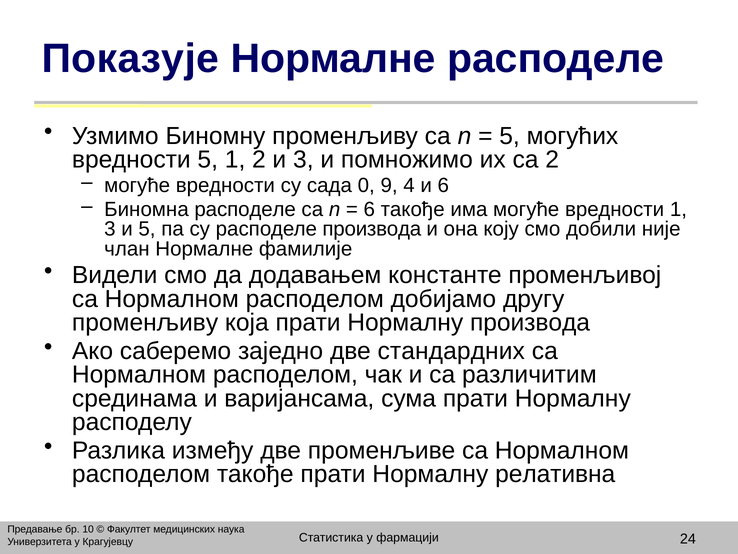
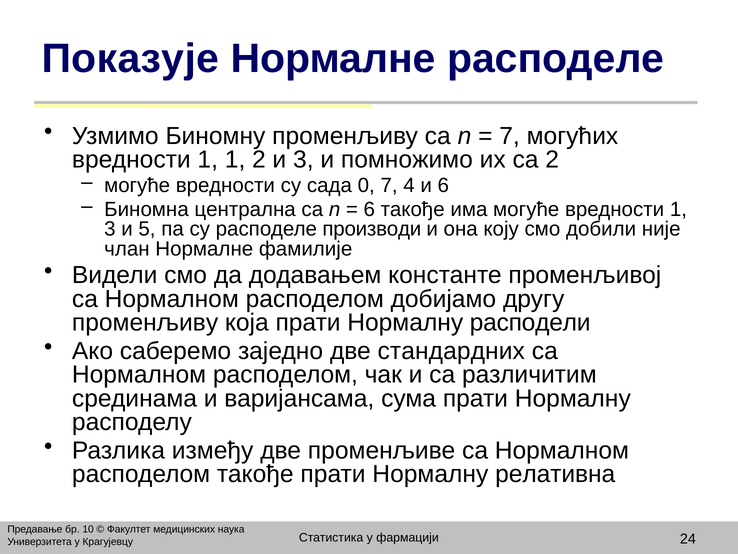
5: 5 -> 7 (510, 136)
5: 5 -> 1 (208, 160)
0 9: 9 -> 7 (389, 185)
Биномна расподеле: расподеле -> централна (245, 209)
расподеле производа: производа -> производи (372, 229)
Нормалну производа: производа -> расподели (530, 322)
